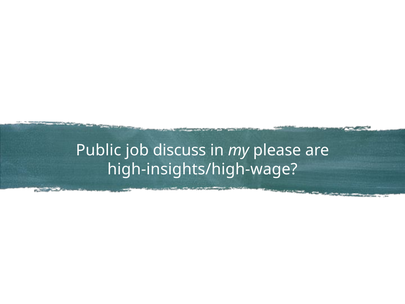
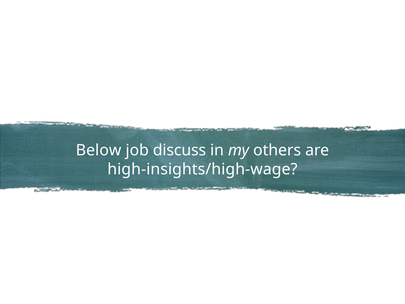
Public: Public -> Below (99, 150)
please: please -> others (277, 150)
